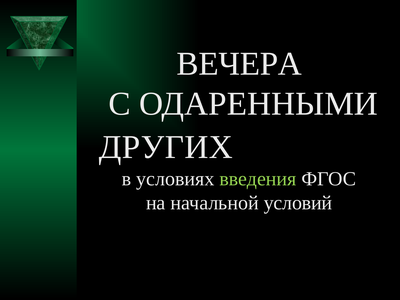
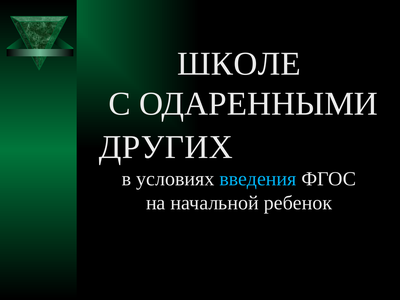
ВЕЧЕРА: ВЕЧЕРА -> ШКОЛЕ (239, 64)
введения colour: light green -> light blue (258, 179)
условий: условий -> ребенок (298, 203)
